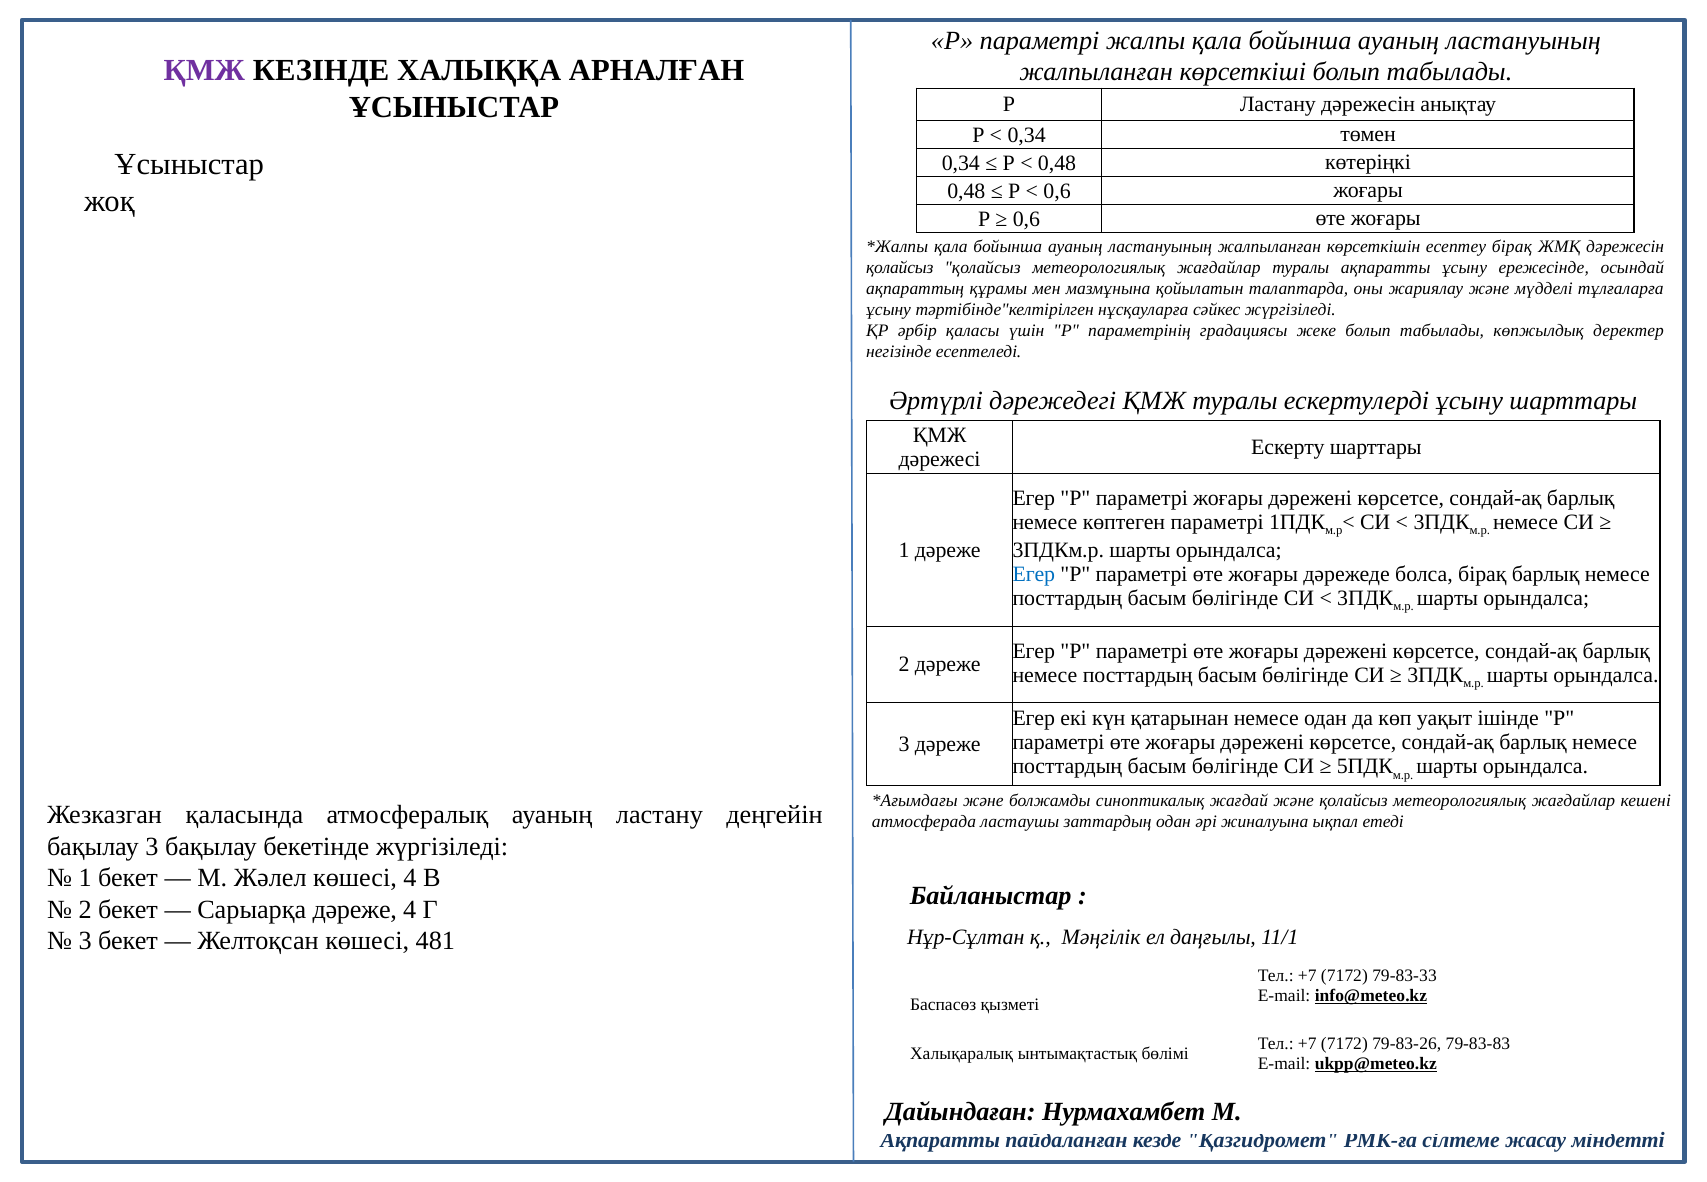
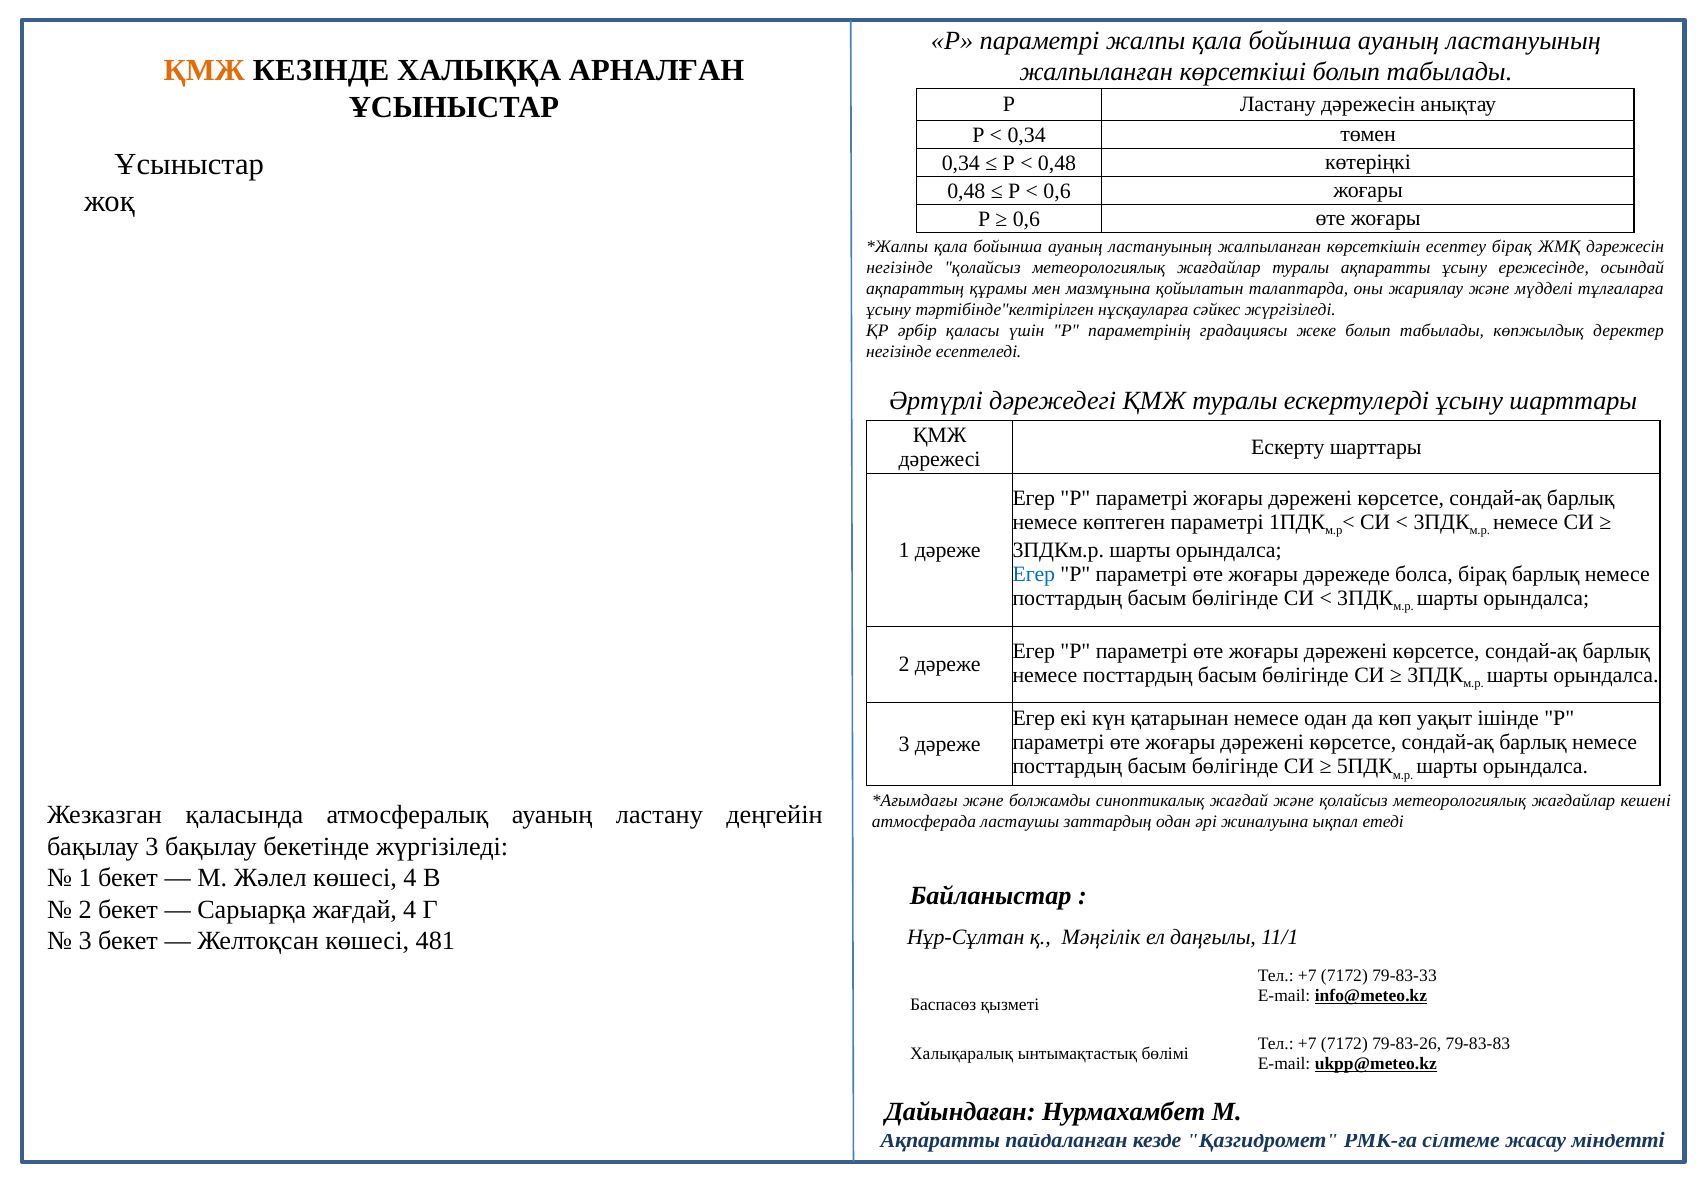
ҚМЖ colour: purple -> orange (204, 71)
қолайсыз: қолайсыз -> негізінде (900, 267)
Сарыарқа дәреже: дәреже -> жағдай (355, 909)
